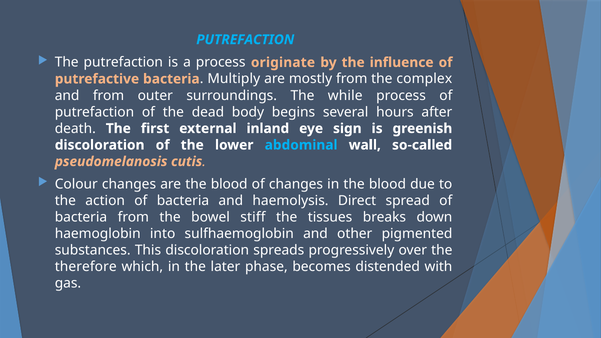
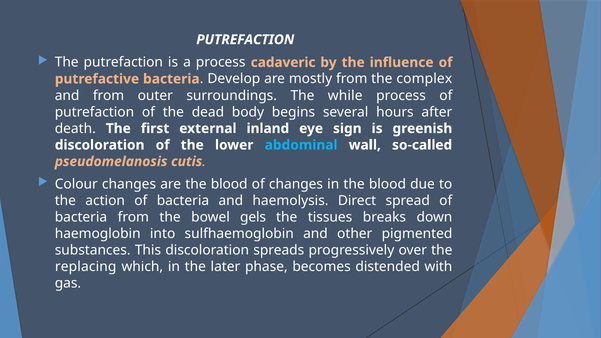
PUTREFACTION colour: light blue -> white (245, 40)
originate: originate -> cadaveric (283, 62)
Multiply: Multiply -> Develop (234, 79)
stiff: stiff -> gels (253, 217)
therefore: therefore -> replacing (86, 267)
